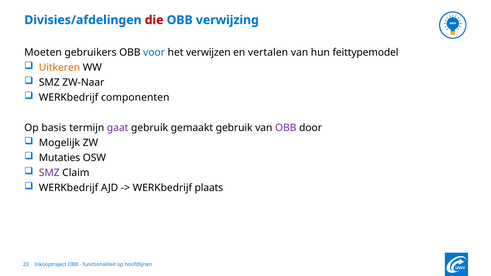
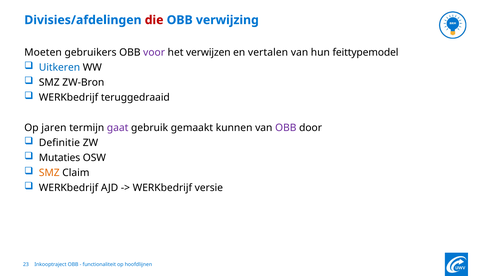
voor colour: blue -> purple (154, 53)
Uitkeren colour: orange -> blue (59, 68)
ZW-Naar: ZW-Naar -> ZW-Bron (83, 83)
componenten: componenten -> teruggedraaid (135, 98)
basis: basis -> jaren (54, 128)
gemaakt gebruik: gebruik -> kunnen (234, 128)
Mogelijk: Mogelijk -> Definitie (59, 143)
SMZ colour: purple -> orange (49, 173)
plaats: plaats -> versie (209, 188)
